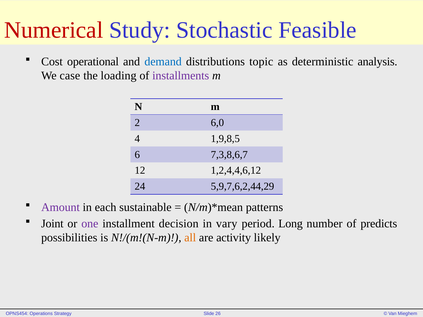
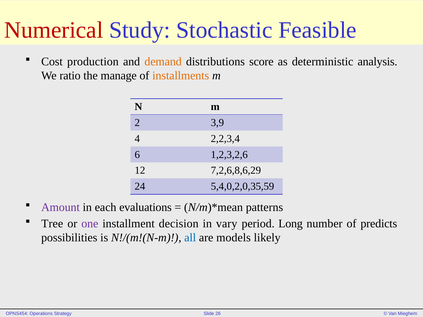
operational: operational -> production (93, 62)
demand colour: blue -> orange (163, 62)
topic: topic -> score (261, 62)
case: case -> ratio (70, 76)
loading: loading -> manage (119, 76)
installments colour: purple -> orange (181, 76)
6,0: 6,0 -> 3,9 (217, 123)
1,9,8,5: 1,9,8,5 -> 2,2,3,4 (225, 139)
7,3,8,6,7: 7,3,8,6,7 -> 1,2,3,2,6 (229, 155)
1,2,4,4,6,12: 1,2,4,4,6,12 -> 7,2,6,8,6,29 (236, 171)
5,9,7,6,2,44,29: 5,9,7,6,2,44,29 -> 5,4,0,2,0,35,59 (243, 187)
sustainable: sustainable -> evaluations (145, 207)
Joint: Joint -> Tree (52, 224)
all colour: orange -> blue (190, 238)
activity: activity -> models (234, 238)
